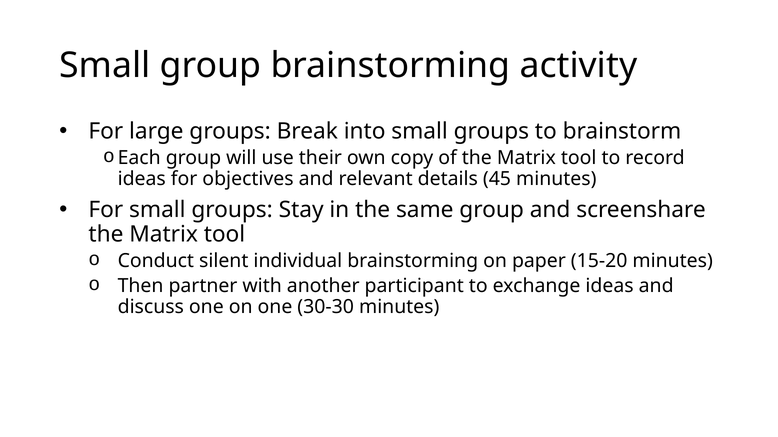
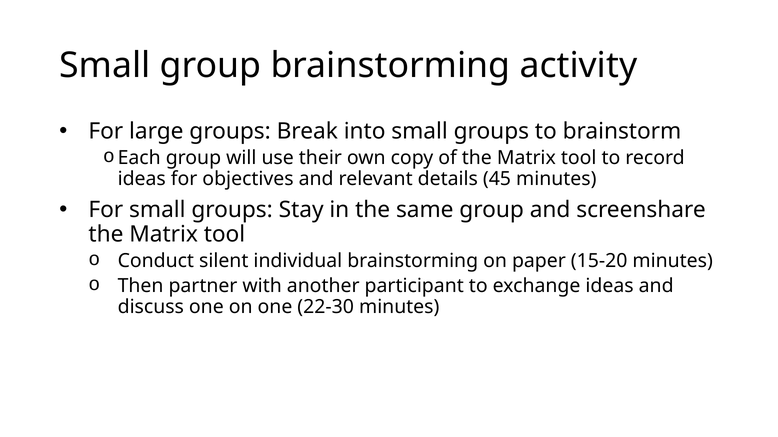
30-30: 30-30 -> 22-30 (326, 307)
